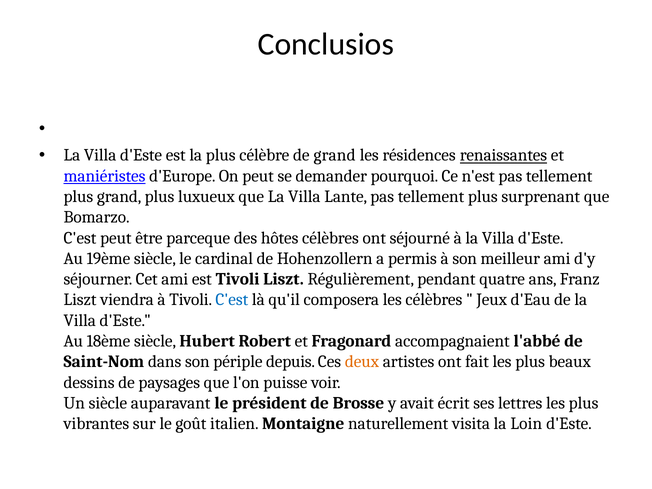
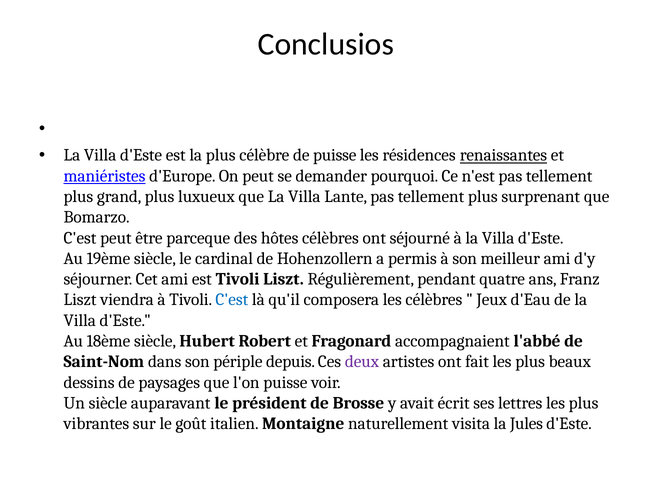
de grand: grand -> puisse (335, 155)
deux colour: orange -> purple (362, 362)
Loin: Loin -> Jules (526, 424)
